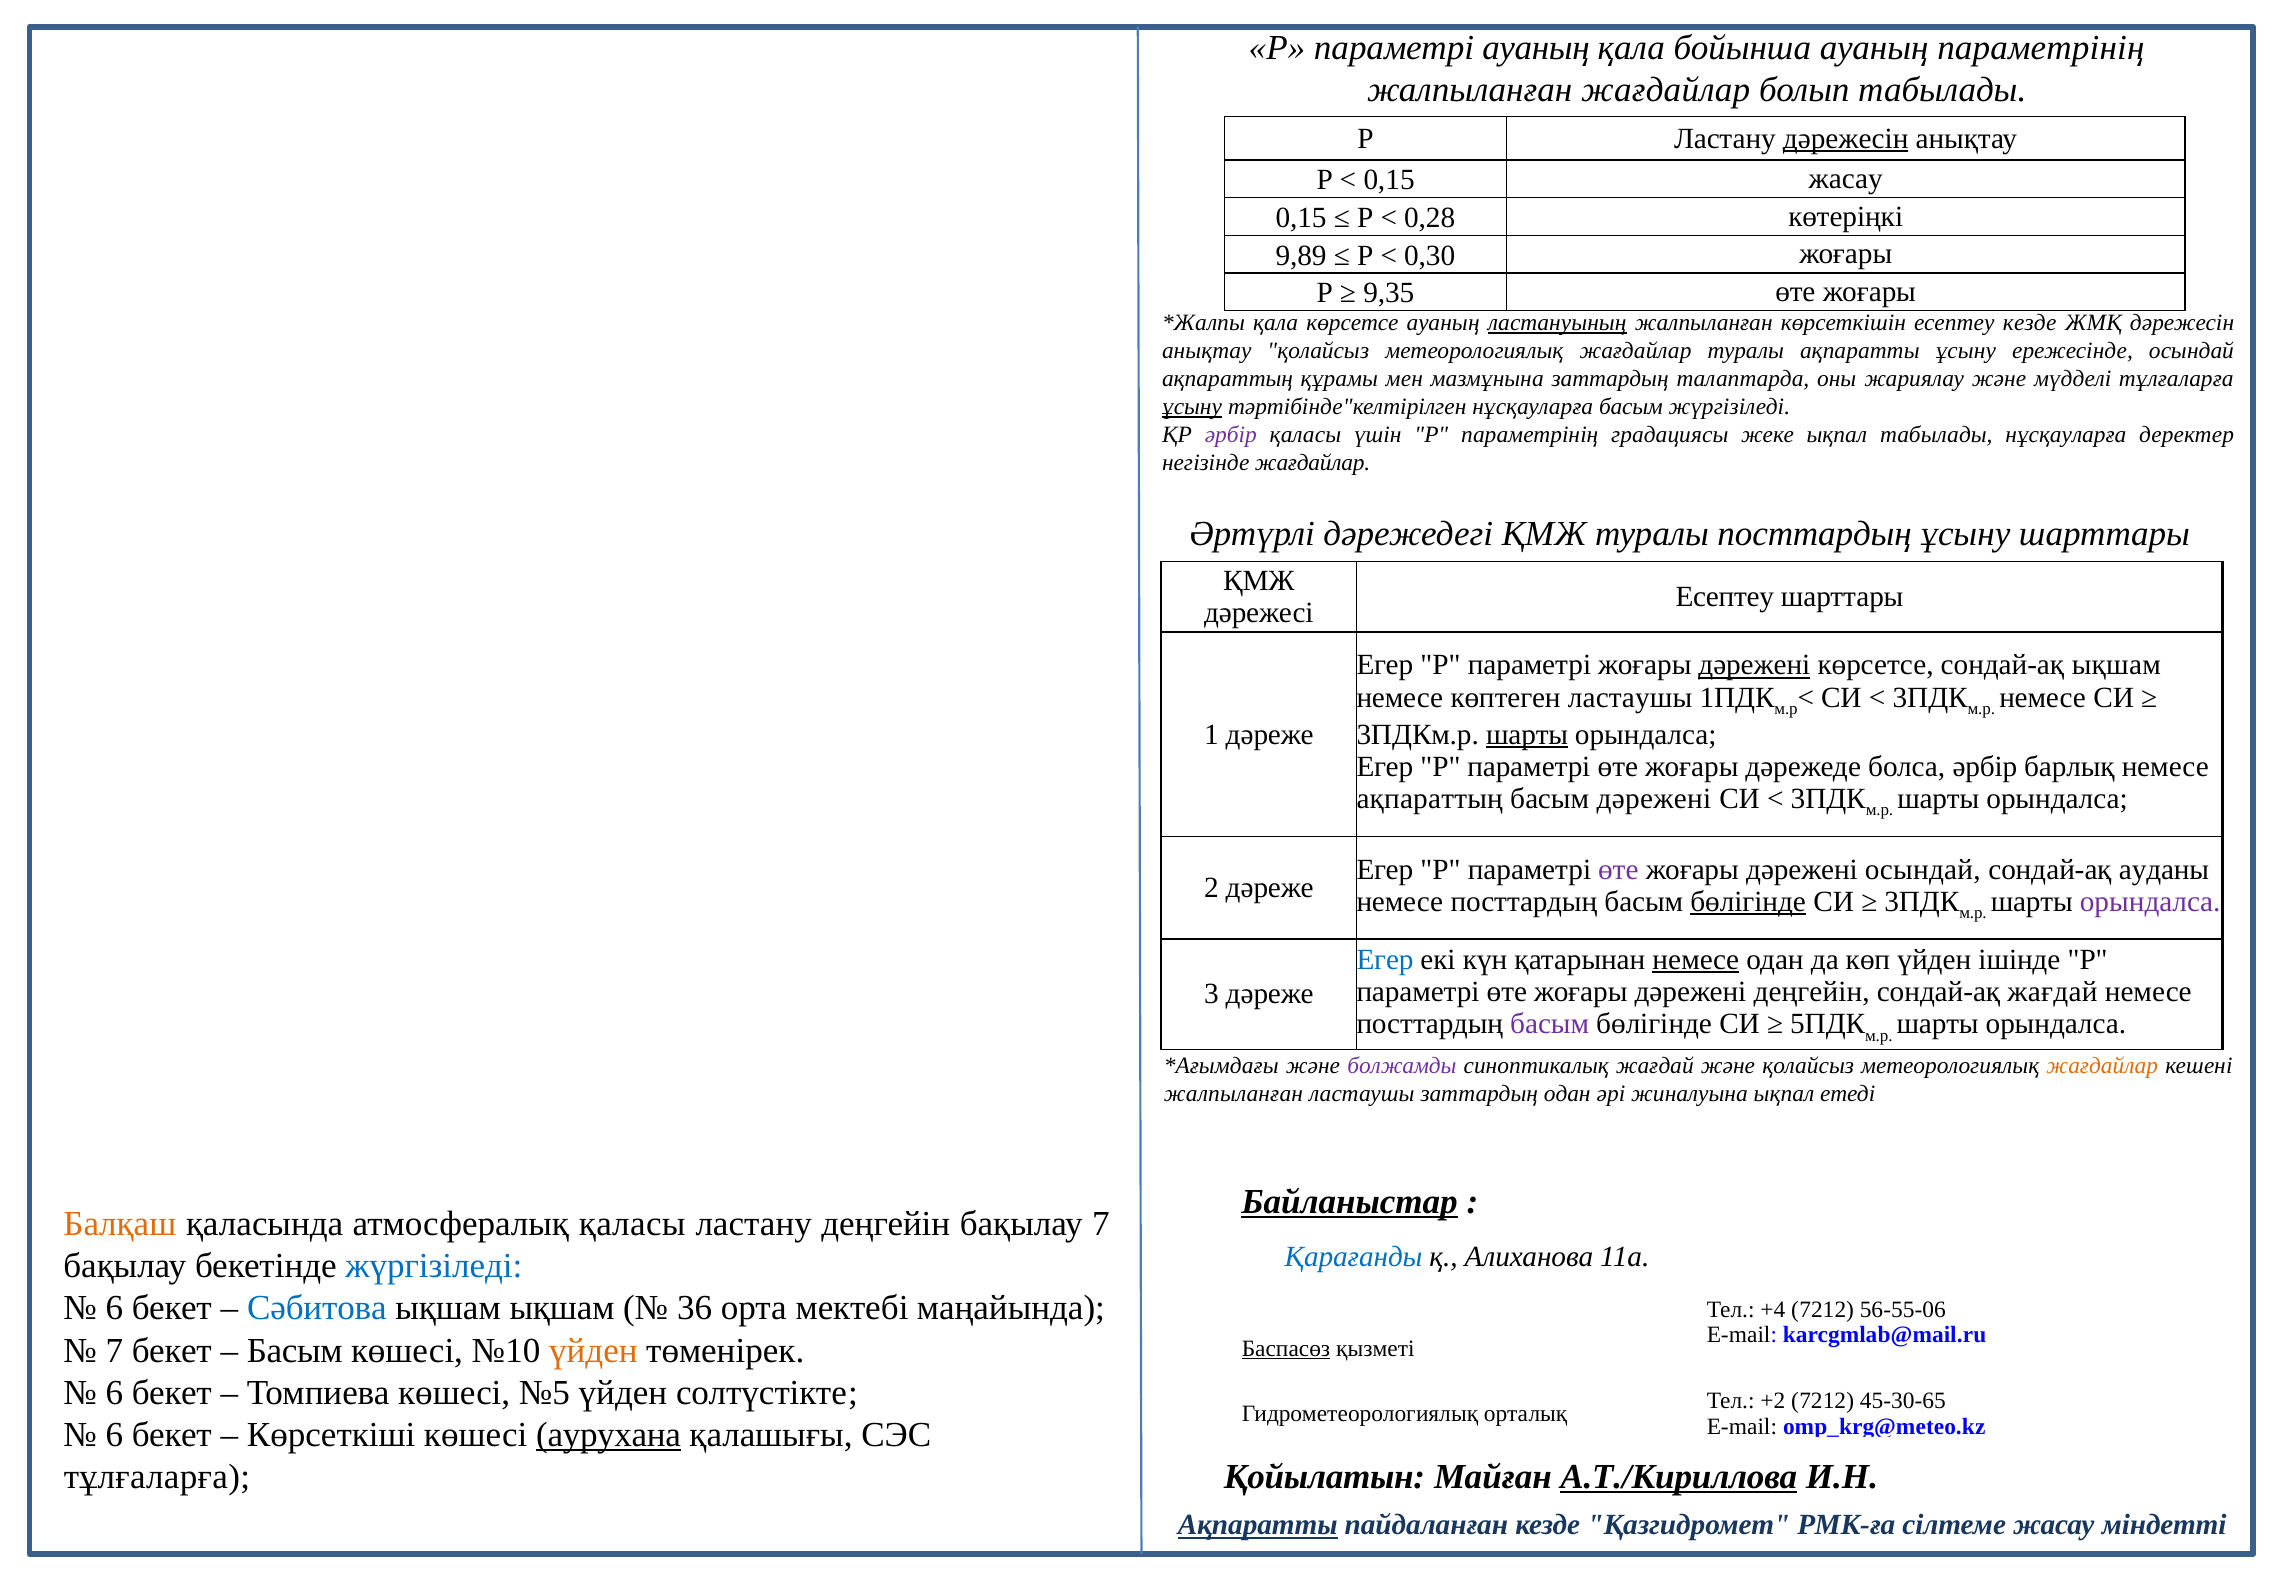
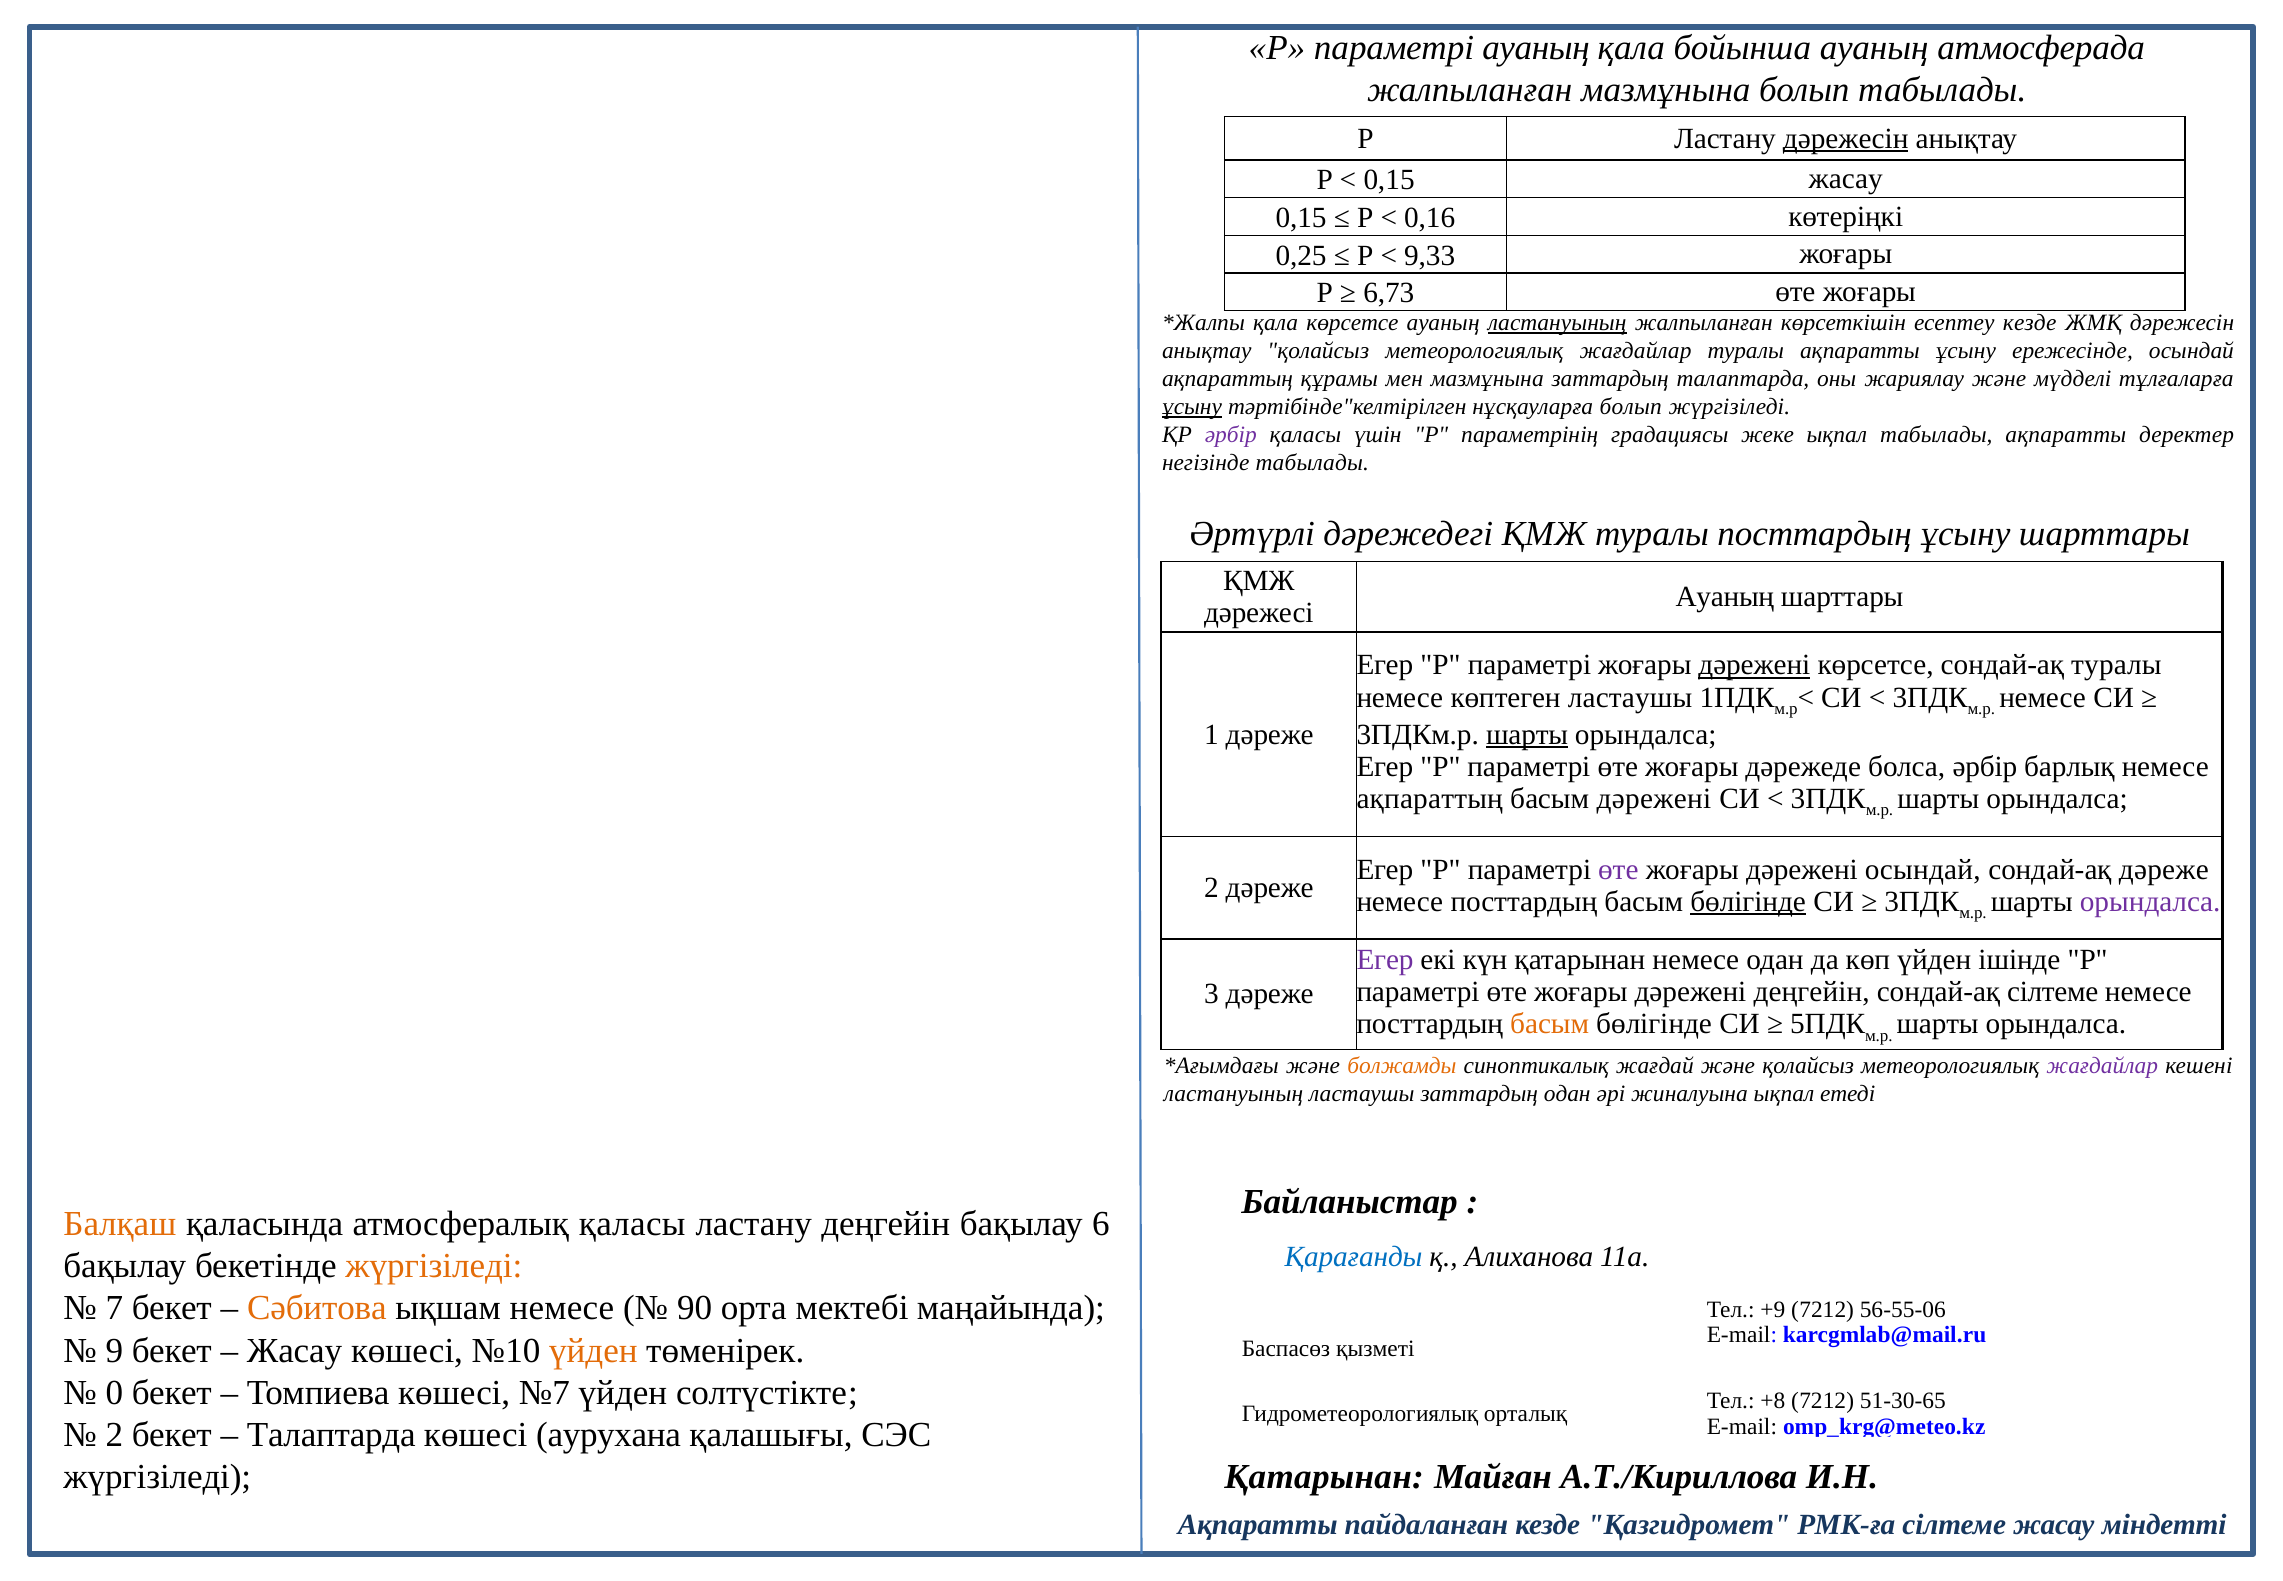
ауаның параметрінің: параметрінің -> атмосферада (2041, 48)
жалпыланған жағдайлар: жағдайлар -> мазмұнына (1666, 90)
0,28: 0,28 -> 0,16 (1430, 218)
9,89: 9,89 -> 0,25 (1301, 255)
0,30: 0,30 -> 9,33 (1430, 255)
9,35: 9,35 -> 6,73 (1389, 293)
нұсқауларға басым: басым -> болып (1631, 407)
табылады нұсқауларға: нұсқауларға -> ақпаратты (2066, 435)
негізінде жағдайлар: жағдайлар -> табылады (1312, 463)
Есептеу: Есептеу -> Ауаның (1725, 597)
сондай-ақ ықшам: ықшам -> туралы (2116, 665)
сондай-ақ ауданы: ауданы -> дәреже (2164, 869)
Егер colour: blue -> purple (1385, 959)
немесе underline: present -> none (1696, 959)
сондай-ақ жағдай: жағдай -> сілтеме (2053, 992)
басым colour: purple -> orange (1550, 1024)
болжамды colour: purple -> orange (1402, 1066)
жағдайлар colour: orange -> purple (2102, 1066)
жалпыланған: жалпыланған -> ластануының (1234, 1094)
Байланыстар underline: present -> none (1350, 1201)
бақылау 7: 7 -> 6 (1101, 1224)
жүргізіледі colour: blue -> orange (434, 1266)
6: 6 -> 7 (114, 1308)
Сәбитова colour: blue -> orange (317, 1308)
ықшам ықшам: ықшам -> немесе (562, 1308)
36: 36 -> 90 (695, 1308)
+4: +4 -> +9 (1773, 1309)
7: 7 -> 9 (114, 1350)
Басым: Басым -> Жасау (295, 1350)
Баспасөз underline: present -> none (1286, 1348)
6: 6 -> 0 (114, 1392)
№5: №5 -> №7 (544, 1392)
+2: +2 -> +8 (1773, 1400)
45-30-65: 45-30-65 -> 51-30-65 (1903, 1400)
6: 6 -> 2 (114, 1434)
Көрсеткіші: Көрсеткіші -> Талаптарда (331, 1434)
аурухана underline: present -> none (609, 1434)
Қойылатын: Қойылатын -> Қатарынан (1324, 1476)
А.Т./Кириллова underline: present -> none (1679, 1476)
тұлғаларға: тұлғаларға -> жүргізіледі (157, 1477)
Ақпаратты underline: present -> none (1258, 1525)
